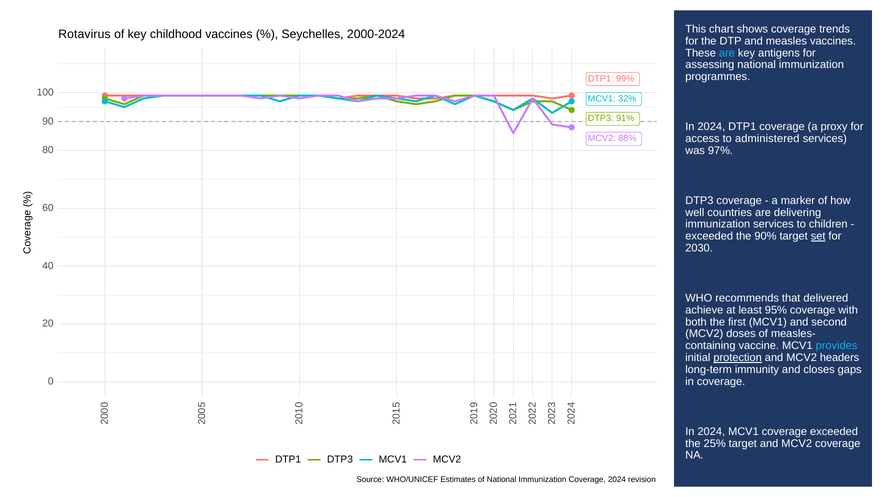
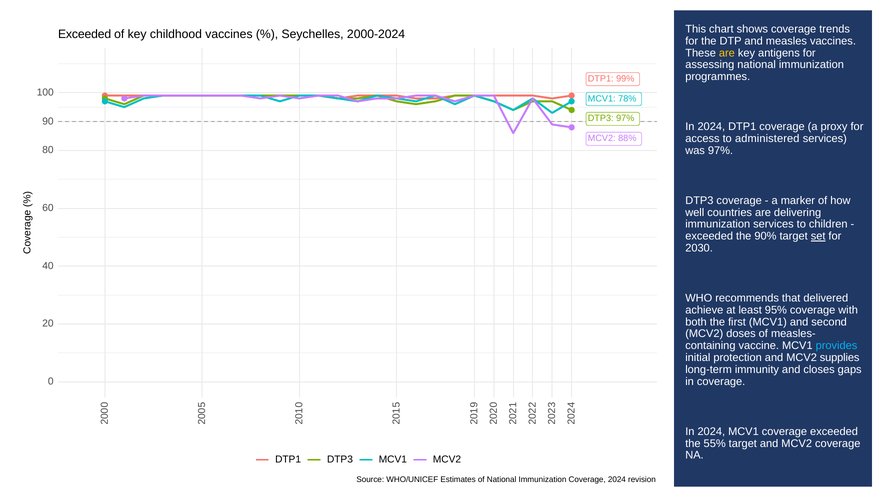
Rotavirus: Rotavirus -> Exceeded (85, 34)
are colour: light blue -> yellow (727, 53)
32%: 32% -> 78% (627, 99)
DTP3 91%: 91% -> 97% (625, 118)
protection underline: present -> none (738, 357)
headers: headers -> supplies (840, 357)
25%: 25% -> 55% (715, 443)
